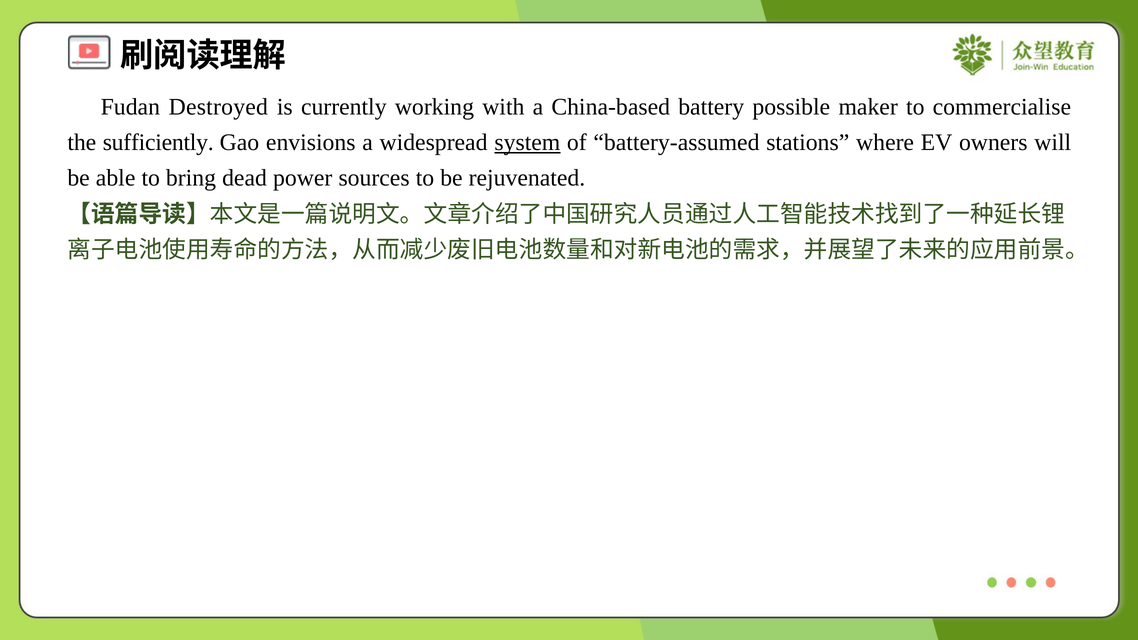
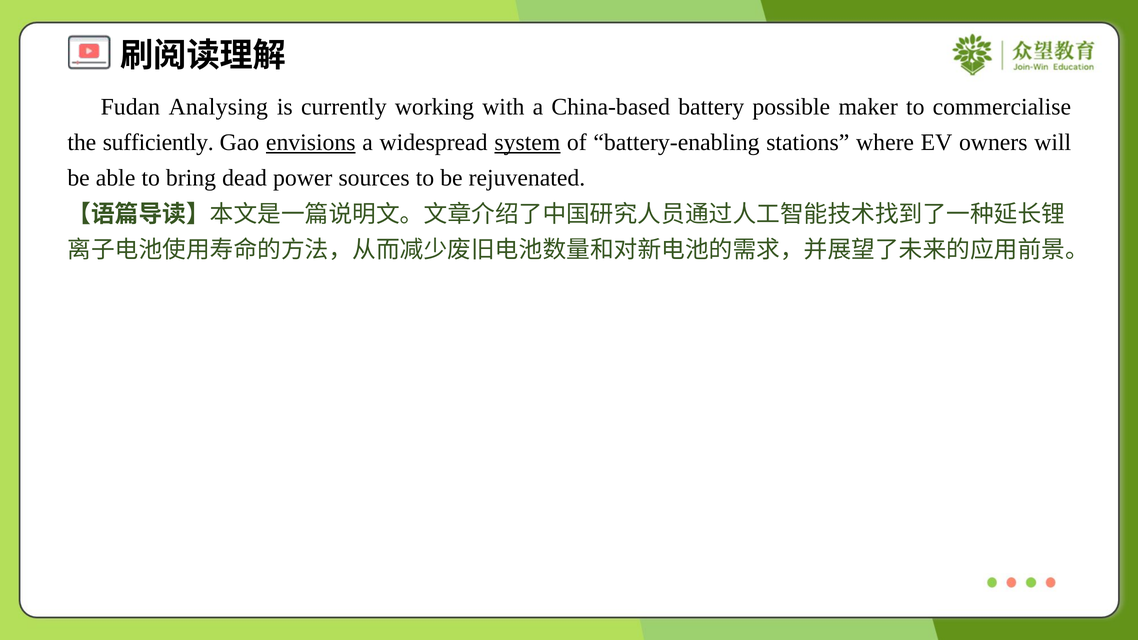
Destroyed: Destroyed -> Analysing (218, 107)
envisions underline: none -> present (311, 143)
battery-assumed: battery-assumed -> battery-enabling (676, 143)
